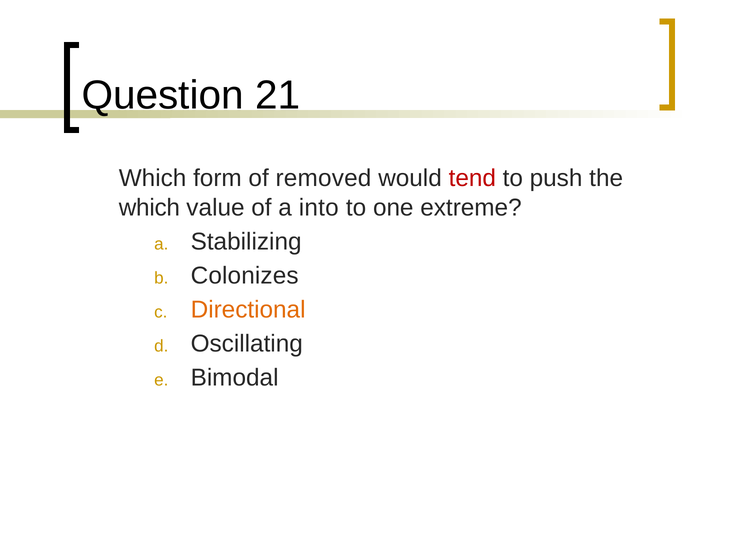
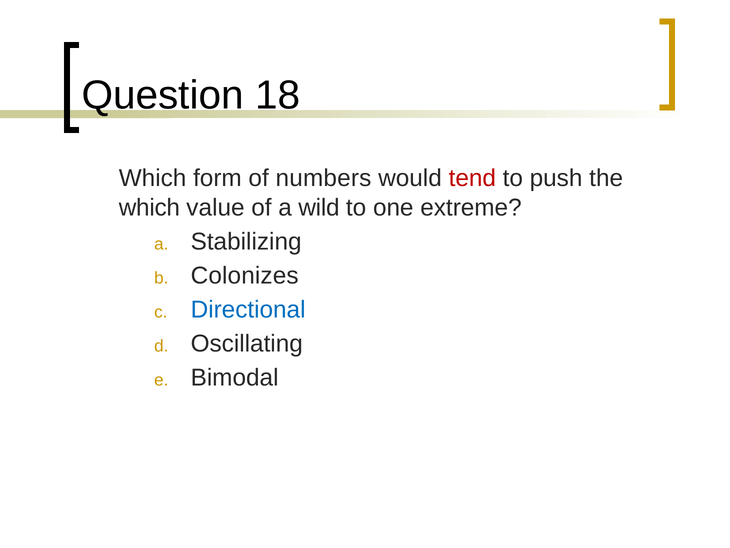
21: 21 -> 18 (278, 95)
removed: removed -> numbers (323, 178)
into: into -> wild (319, 207)
Directional colour: orange -> blue (248, 309)
